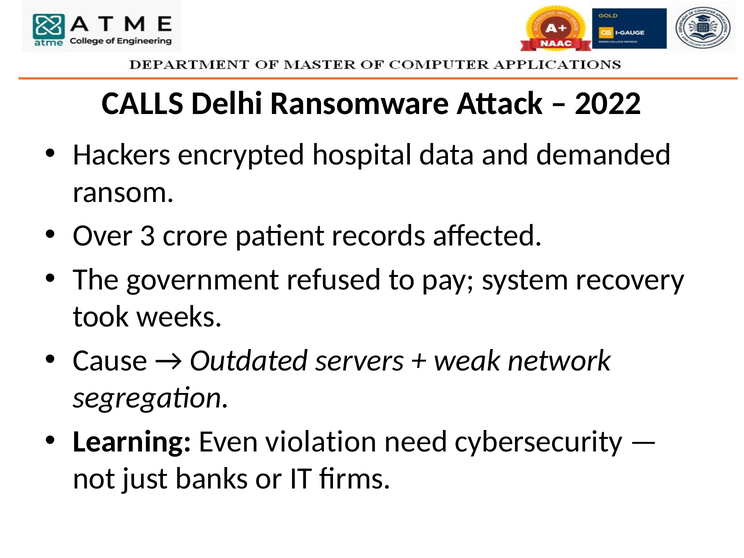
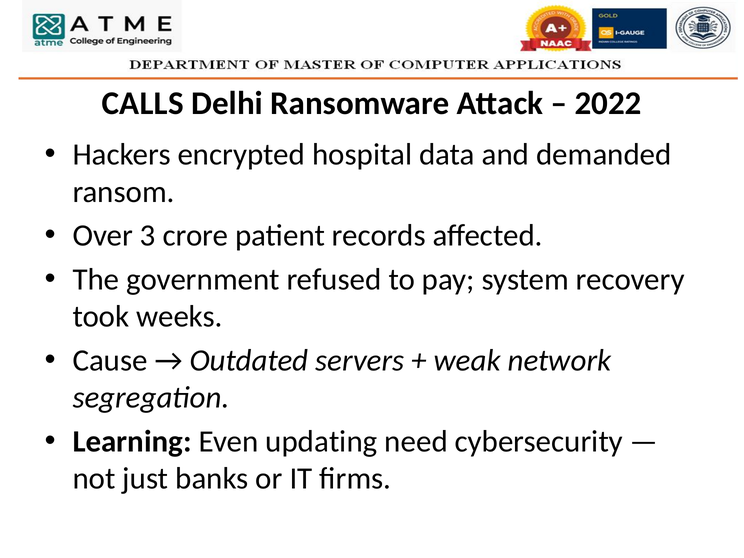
violation: violation -> updating (321, 442)
